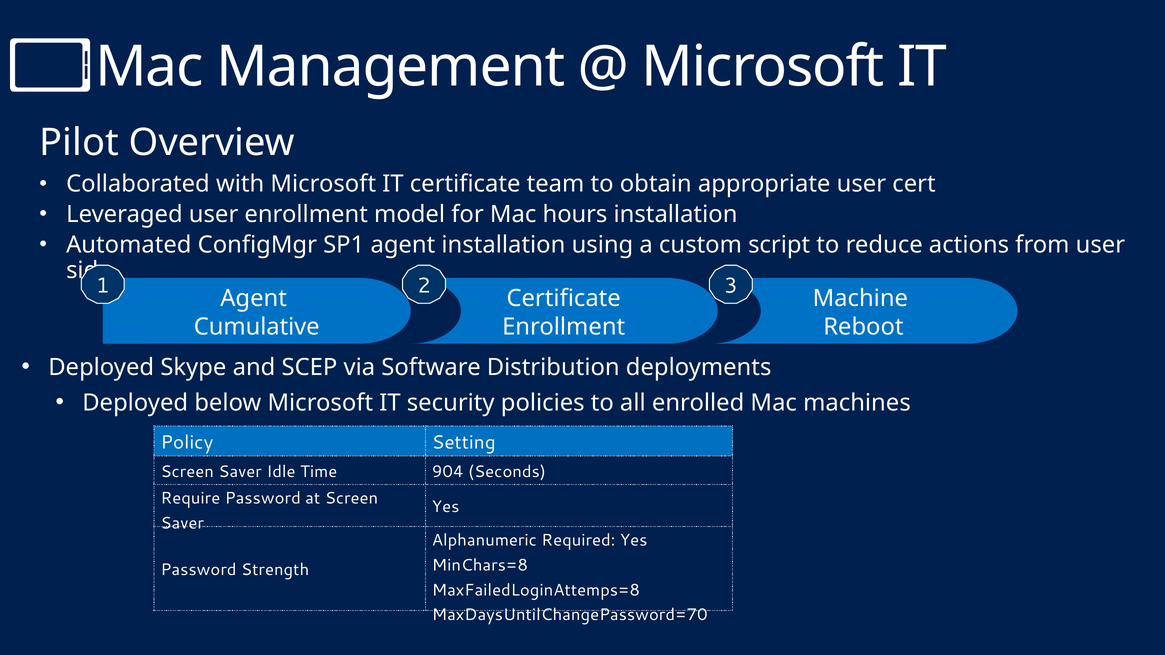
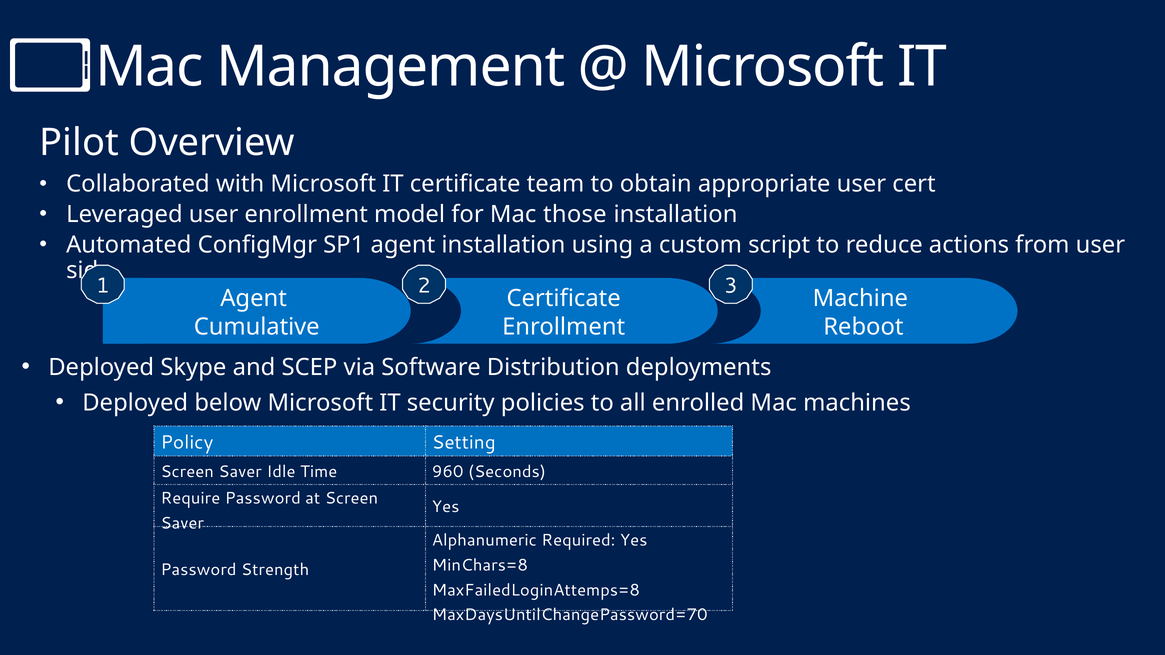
hours: hours -> those (575, 214)
904: 904 -> 960 (448, 472)
